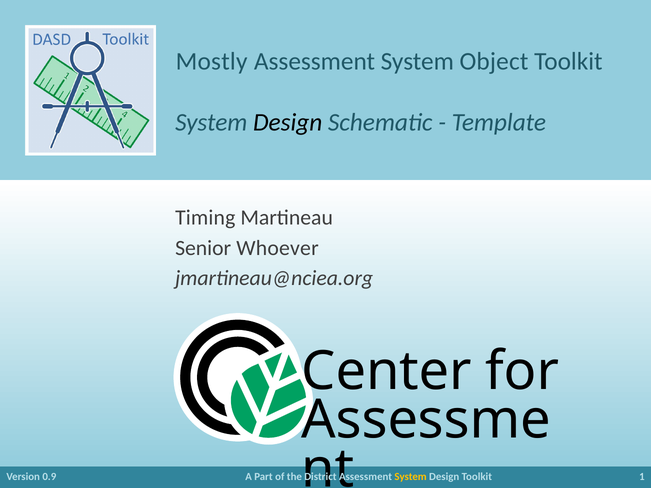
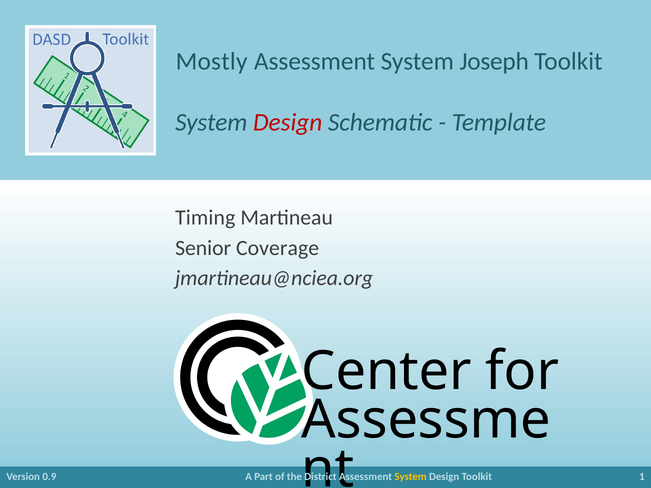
Object: Object -> Joseph (494, 62)
Design colour: black -> red (288, 122)
Whoever: Whoever -> Coverage (278, 248)
